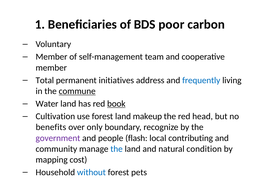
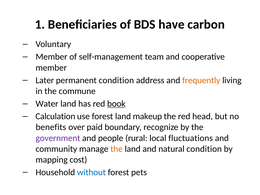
poor: poor -> have (172, 24)
Total: Total -> Later (45, 80)
permanent initiatives: initiatives -> condition (116, 80)
frequently colour: blue -> orange (201, 80)
commune underline: present -> none (77, 91)
Cultivation: Cultivation -> Calculation (55, 116)
only: only -> paid (95, 127)
flash: flash -> rural (136, 138)
contributing: contributing -> fluctuations (191, 138)
the colour: blue -> orange (117, 149)
